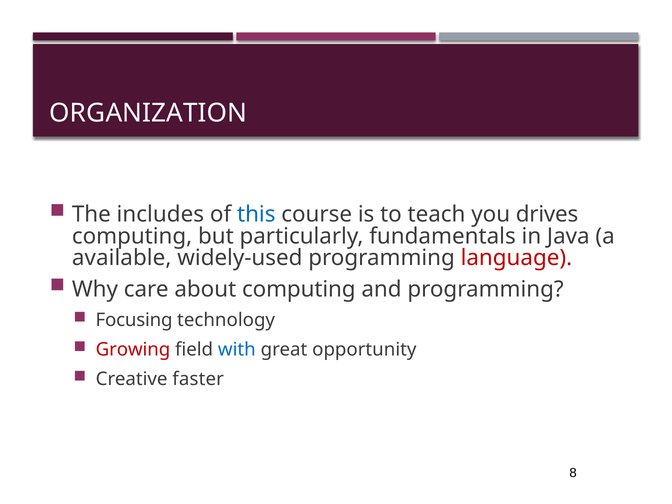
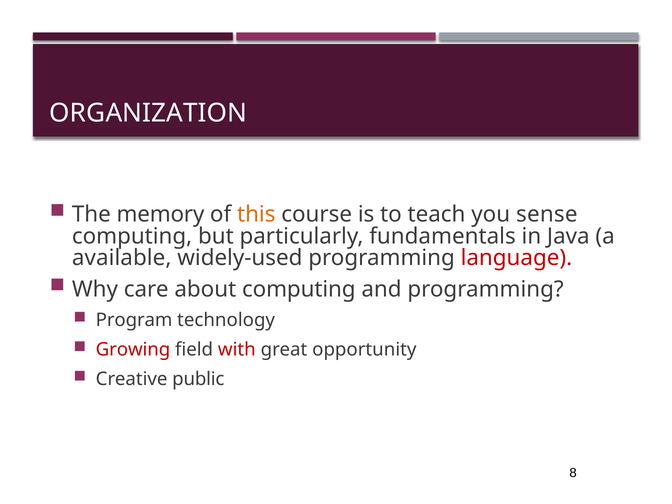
includes: includes -> memory (160, 215)
this colour: blue -> orange (256, 215)
drives: drives -> sense (547, 215)
Focusing: Focusing -> Program (134, 320)
with colour: blue -> red (237, 350)
faster: faster -> public (198, 379)
